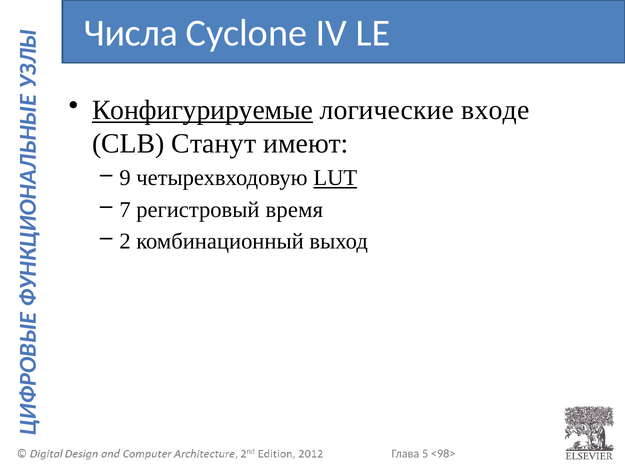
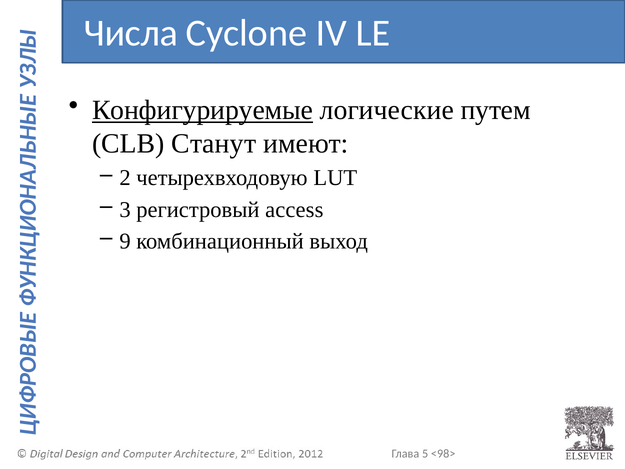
входе: входе -> путем (496, 110)
9: 9 -> 2 (125, 178)
LUT underline: present -> none (335, 178)
7: 7 -> 3 (125, 209)
время: время -> access (294, 209)
2: 2 -> 9 (125, 241)
